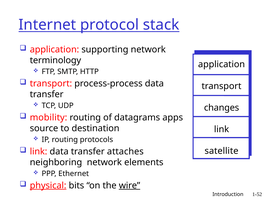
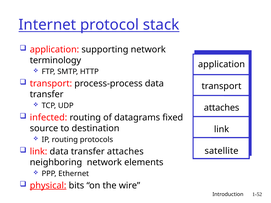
changes: changes -> attaches (222, 108)
mobility: mobility -> infected (49, 118)
apps: apps -> fixed (173, 118)
wire underline: present -> none (130, 186)
